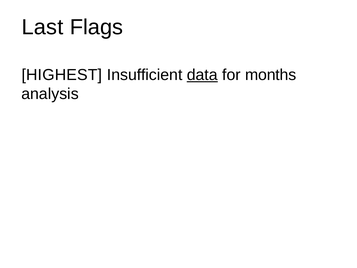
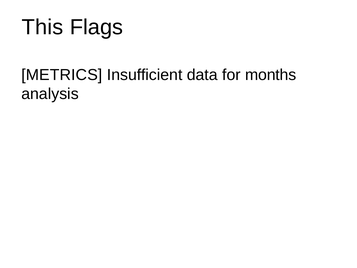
Last: Last -> This (42, 27)
HIGHEST: HIGHEST -> METRICS (62, 75)
data underline: present -> none (202, 75)
